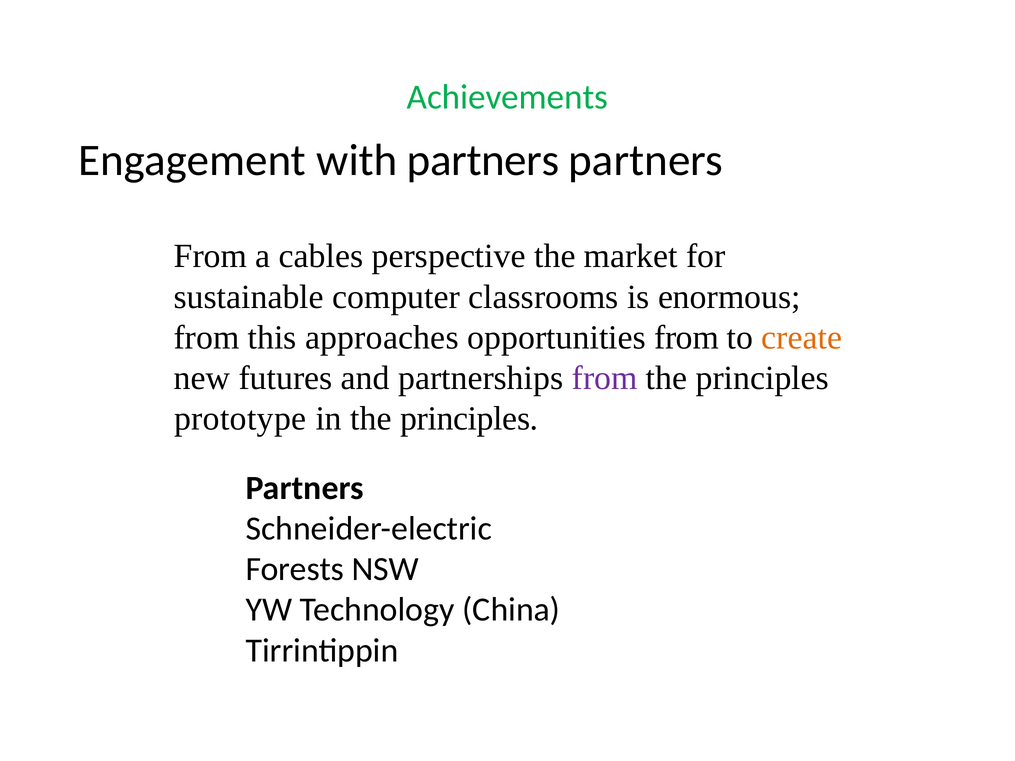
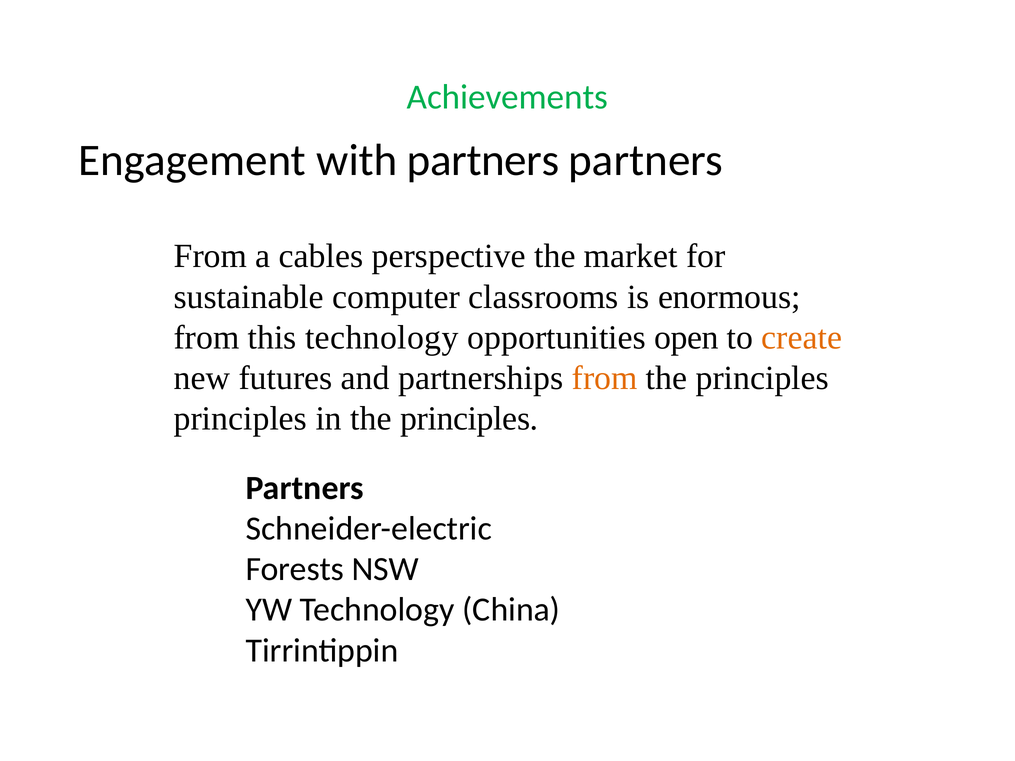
this approaches: approaches -> technology (382, 338)
opportunities from: from -> open (686, 338)
from colour: purple -> orange (605, 378)
prototype: prototype -> principles (240, 419)
